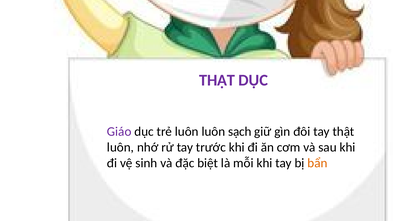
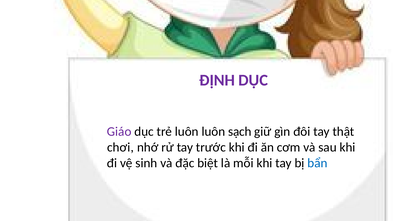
THẬT: THẬT -> ĐỊNH (217, 80)
luôn: luôn -> chơi (120, 147)
bẩn colour: orange -> blue (317, 163)
